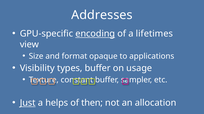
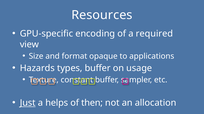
Addresses: Addresses -> Resources (102, 15)
encoding underline: present -> none (95, 34)
lifetimes: lifetimes -> required (154, 34)
Visibility: Visibility -> Hazards (37, 69)
